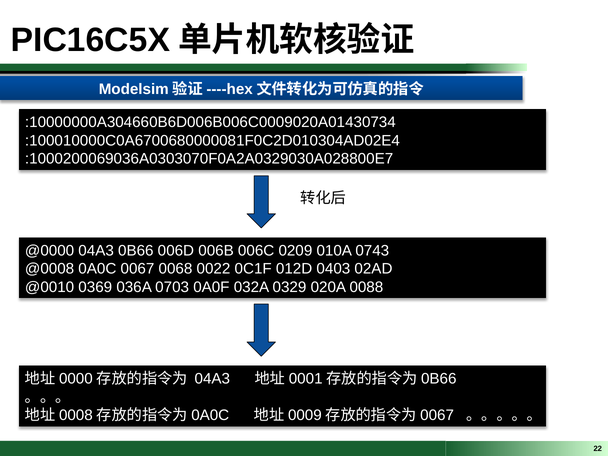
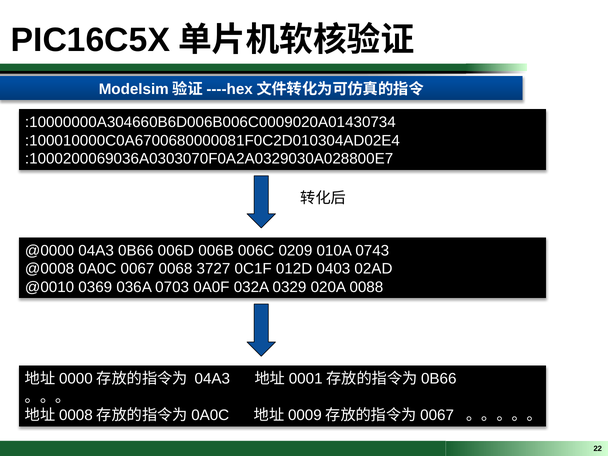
0022: 0022 -> 3727 (213, 269)
